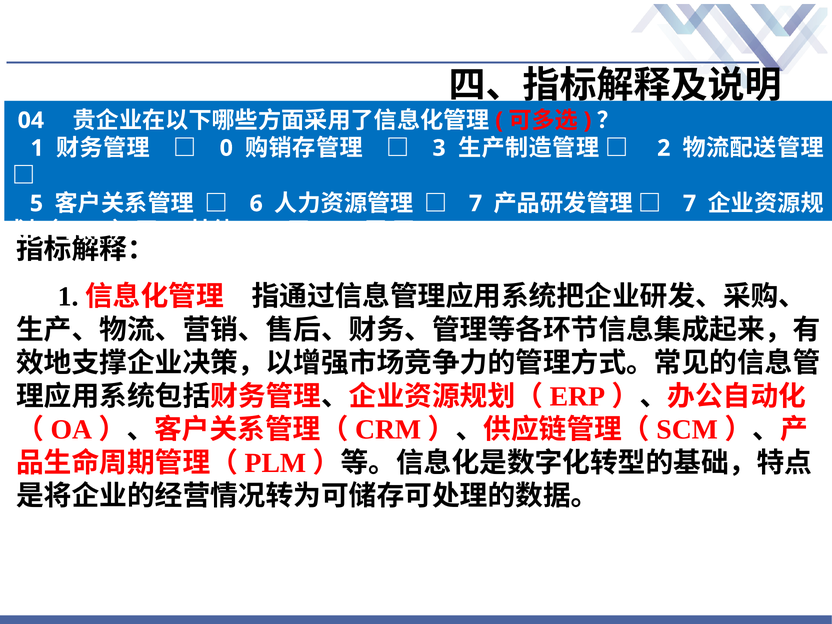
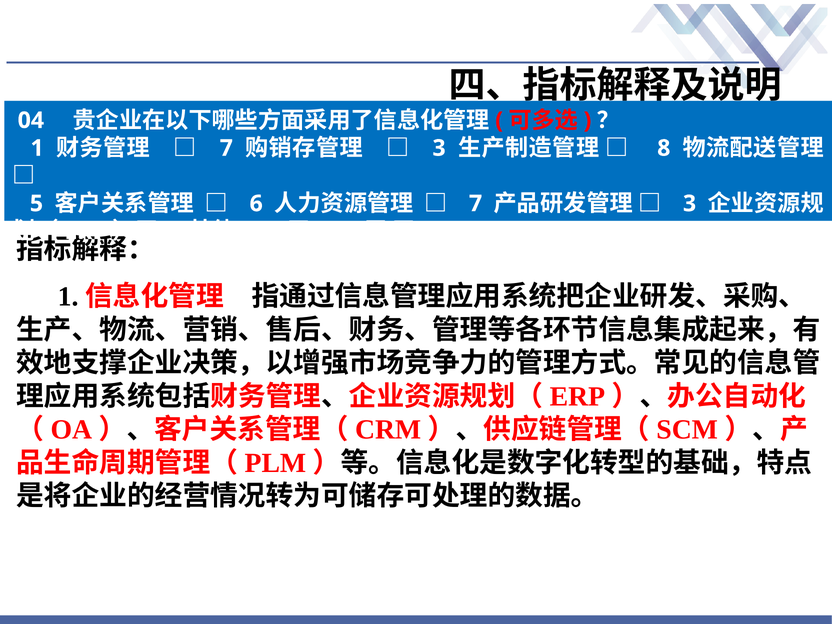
0: 0 -> 7 (226, 148)
2: 2 -> 8 (664, 148)
7: 7 -> 3 (690, 204)
